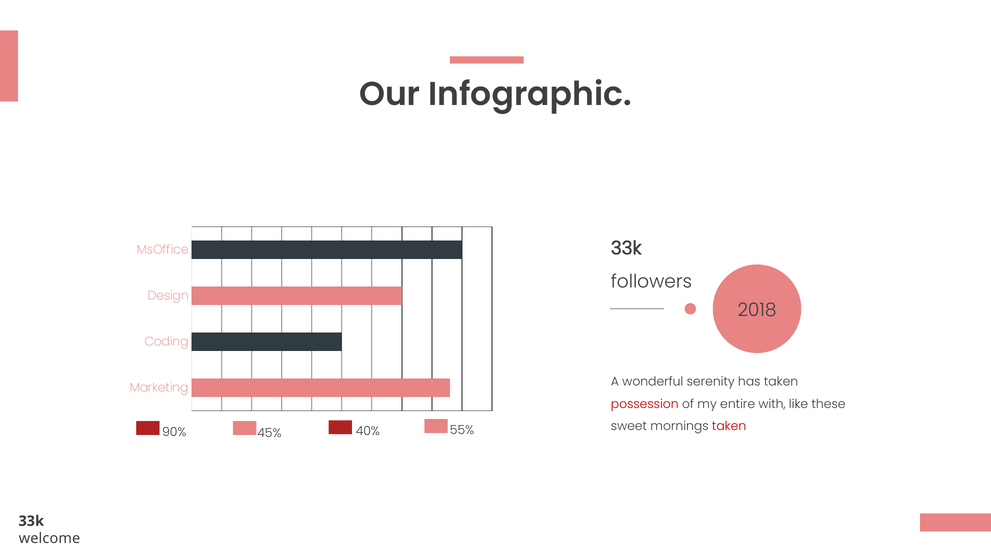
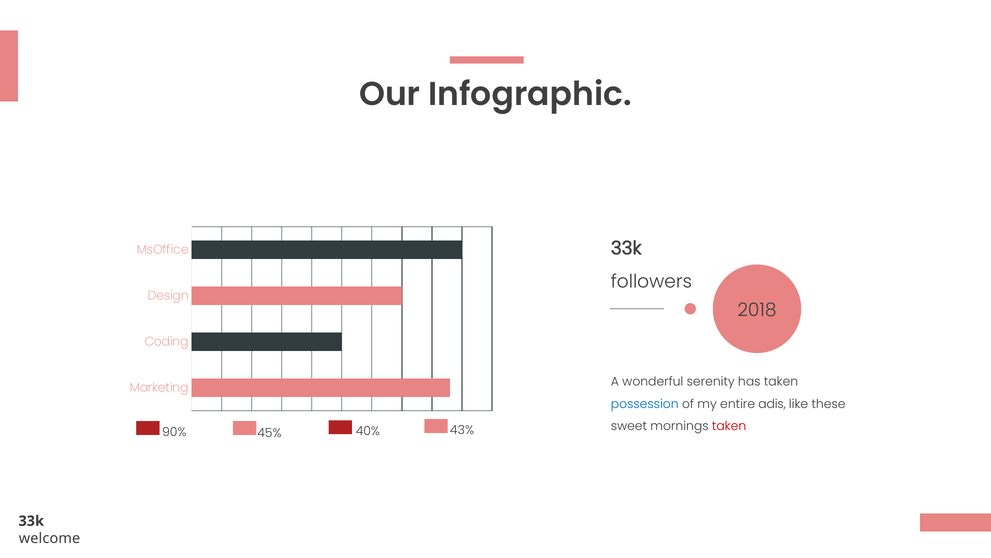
possession colour: red -> blue (645, 404)
with: with -> adis (772, 404)
55%: 55% -> 43% (462, 430)
